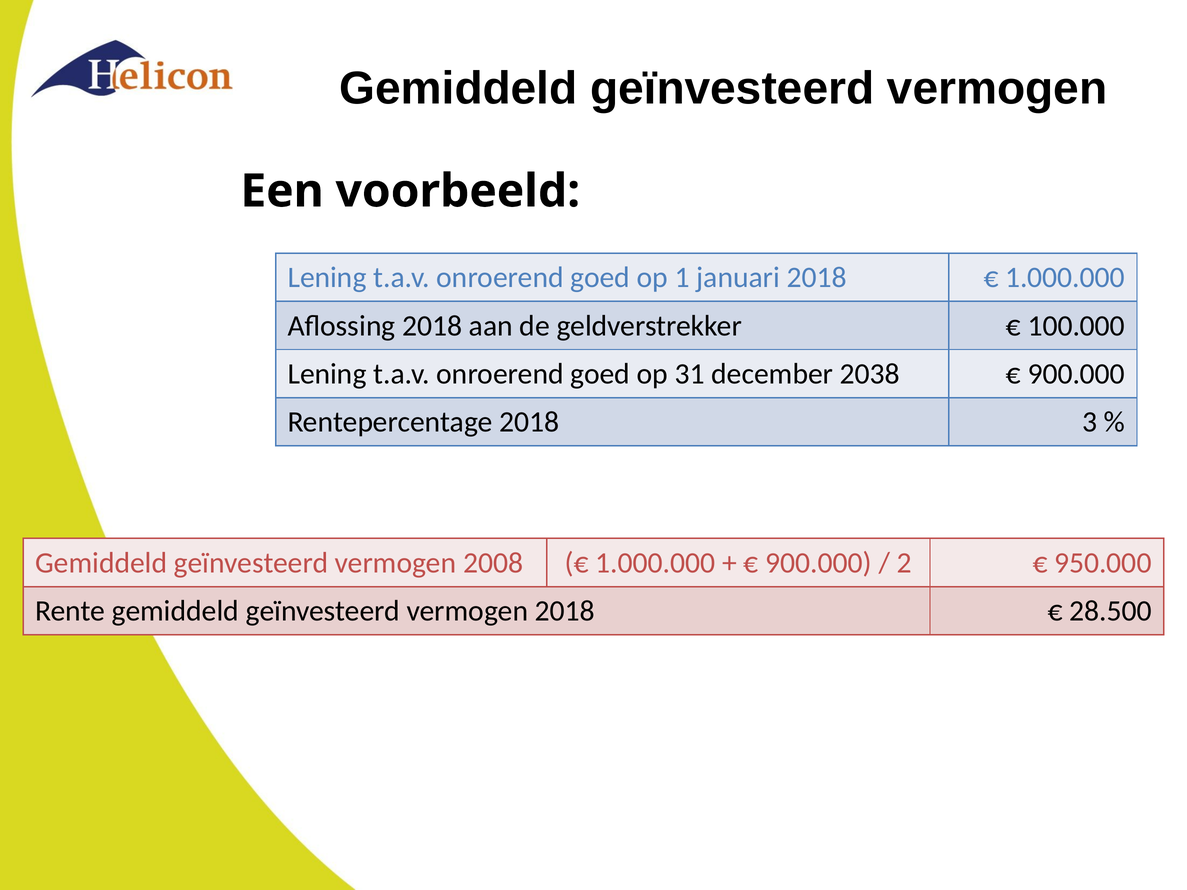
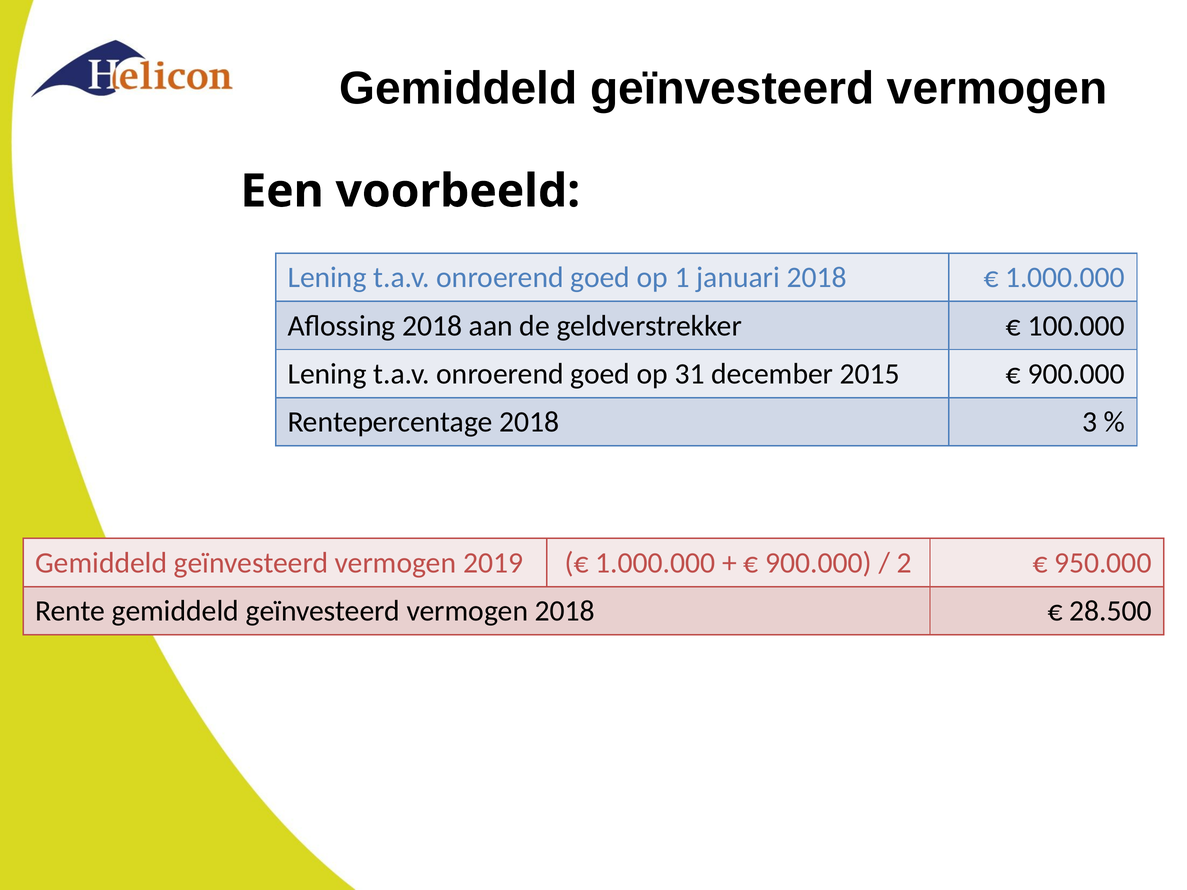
2038: 2038 -> 2015 (870, 374)
2008: 2008 -> 2019 (493, 563)
